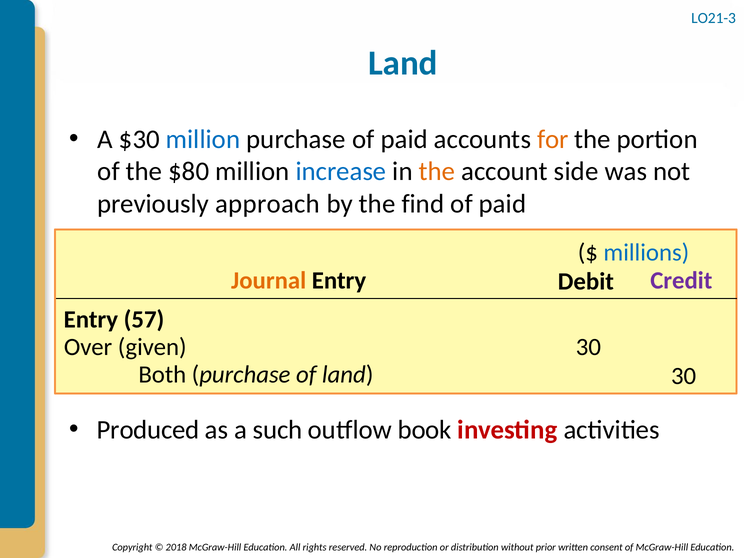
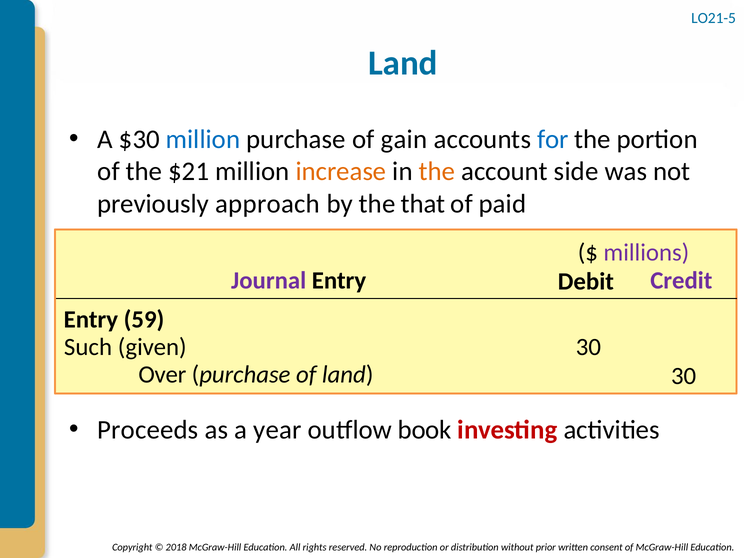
LO21-3: LO21-3 -> LO21-5 (714, 18)
purchase of paid: paid -> gain (404, 139)
for colour: orange -> blue (553, 139)
$80: $80 -> $21 (189, 172)
increase colour: blue -> orange (341, 172)
find: find -> that (423, 204)
millions colour: blue -> purple (646, 252)
Journal colour: orange -> purple (269, 281)
57: 57 -> 59 (144, 320)
Over: Over -> Such (88, 347)
Both: Both -> Over (162, 375)
Produced: Produced -> Proceeds (148, 430)
such: such -> year (277, 430)
